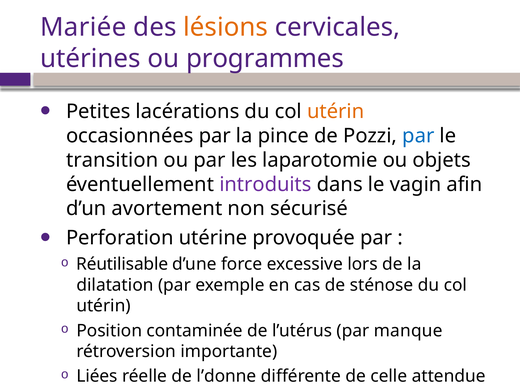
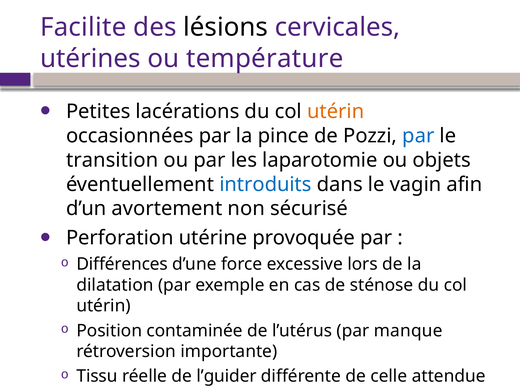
Mariée: Mariée -> Facilite (83, 27)
lésions colour: orange -> black (226, 27)
programmes: programmes -> température (265, 59)
introduits colour: purple -> blue (265, 184)
Réutilisable: Réutilisable -> Différences (122, 264)
Liées: Liées -> Tissu (97, 376)
l’donne: l’donne -> l’guider (227, 376)
